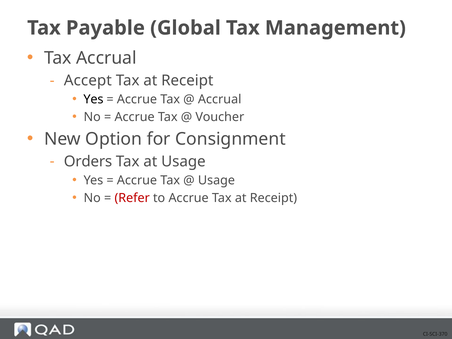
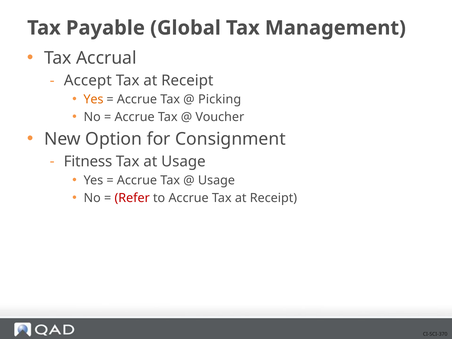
Yes colour: black -> orange (93, 99)
Accrual: Accrual -> Picking (220, 99)
Orders: Orders -> Fitness (88, 161)
